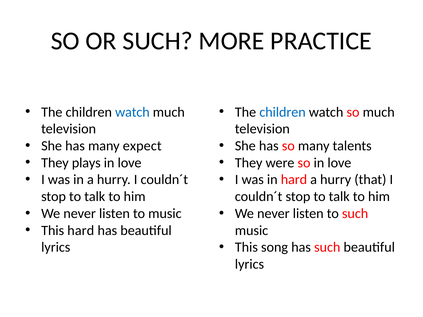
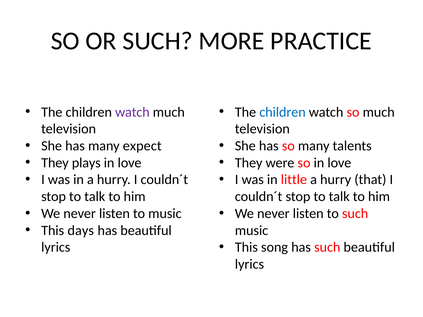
watch colour: blue -> purple (132, 112)
in hard: hard -> little (294, 180)
This hard: hard -> days (81, 231)
